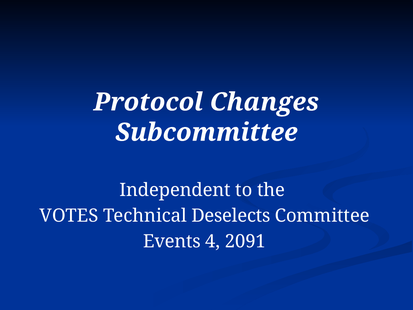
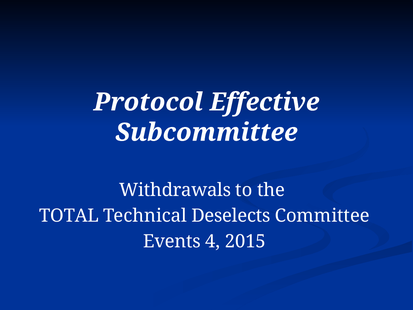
Changes: Changes -> Effective (265, 102)
Independent: Independent -> Withdrawals (175, 190)
VOTES: VOTES -> TOTAL (69, 216)
2091: 2091 -> 2015 (245, 241)
